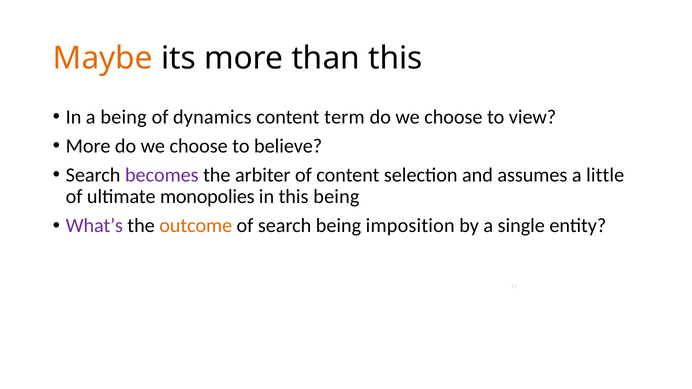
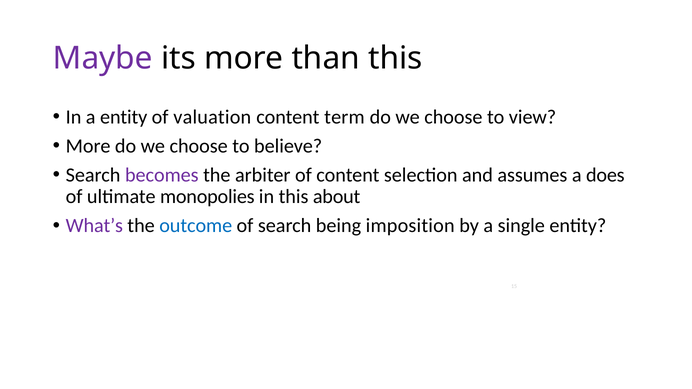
Maybe colour: orange -> purple (103, 58)
a being: being -> entity (124, 117)
dynamics: dynamics -> valuation (212, 117)
little: little -> does (605, 175)
this being: being -> about (337, 197)
outcome colour: orange -> blue (196, 226)
